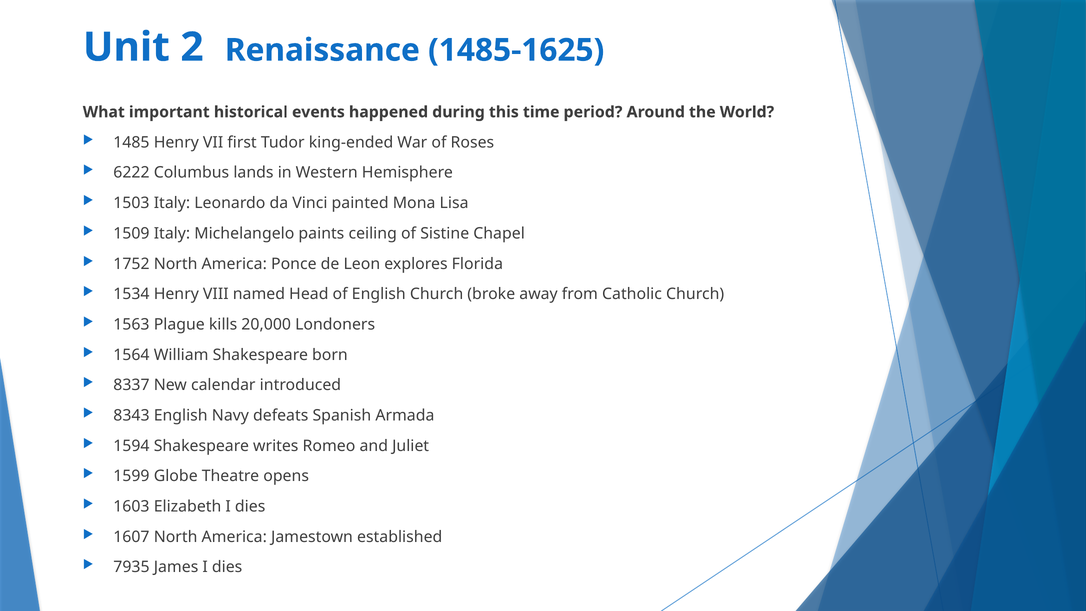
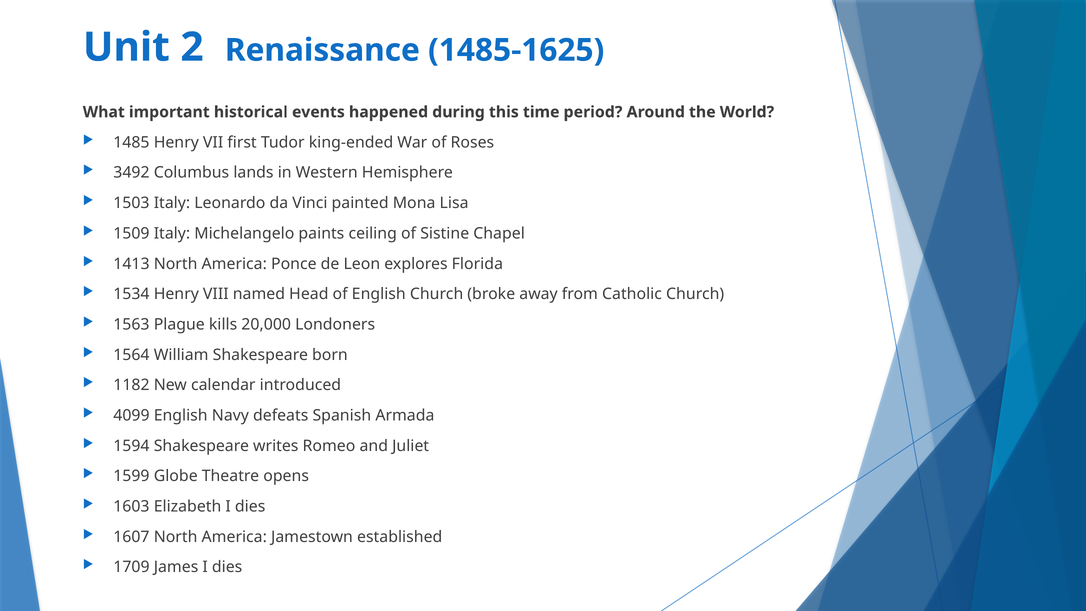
6222: 6222 -> 3492 (131, 173)
1752: 1752 -> 1413 (131, 264)
8337: 8337 -> 1182 (131, 385)
8343: 8343 -> 4099 (131, 415)
7935: 7935 -> 1709 (131, 567)
